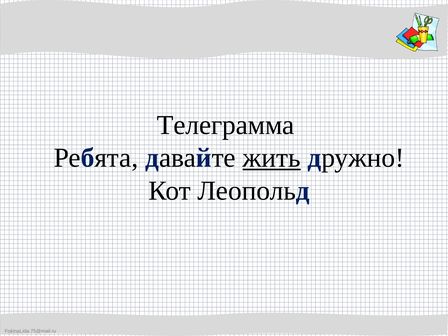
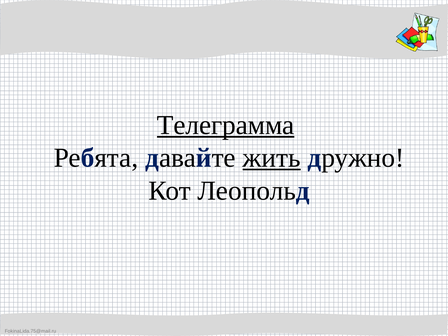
Телеграмма underline: none -> present (226, 125)
